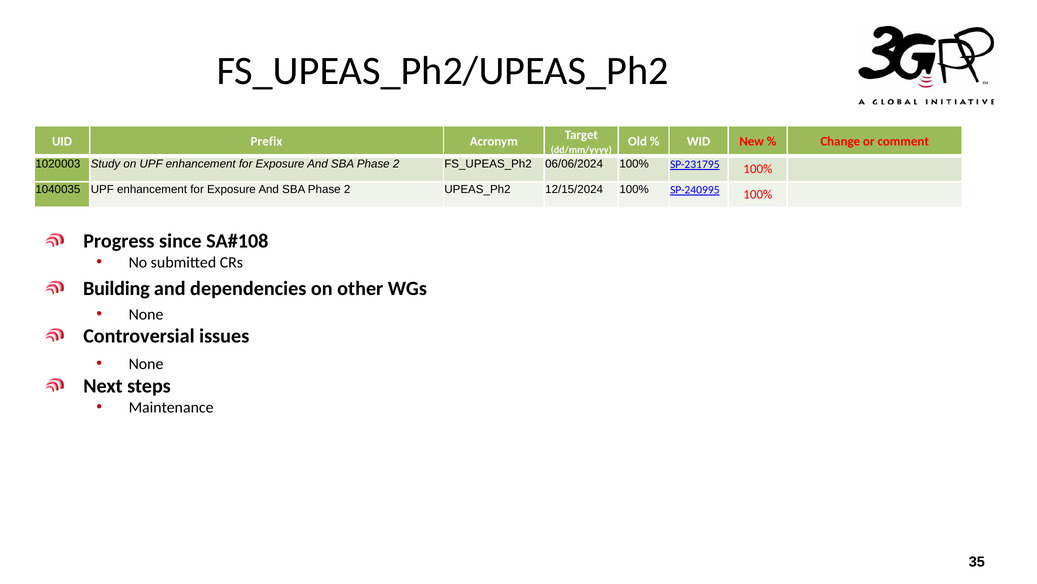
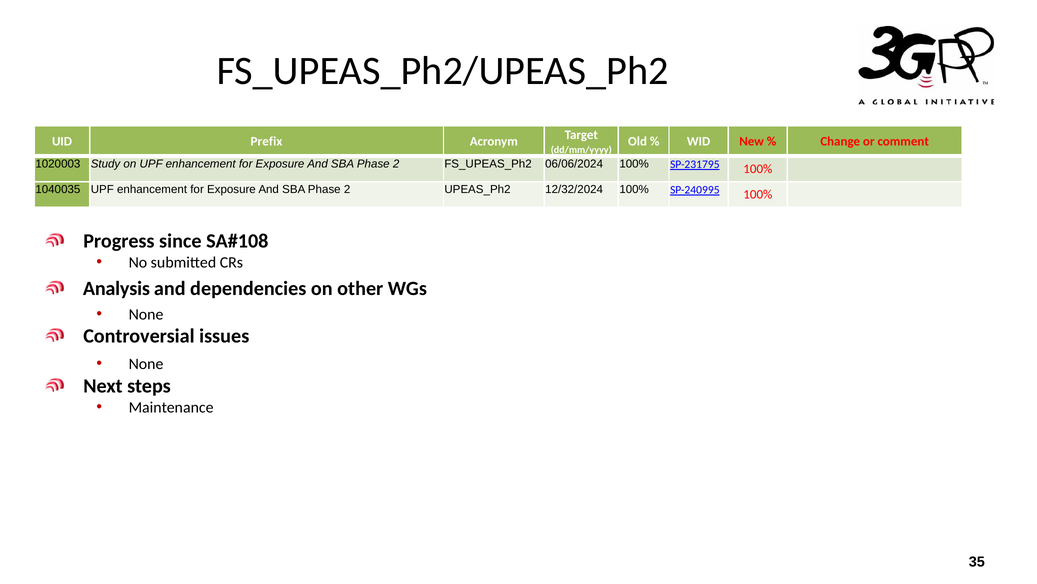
12/15/2024: 12/15/2024 -> 12/32/2024 (574, 189)
Building: Building -> Analysis (116, 288)
